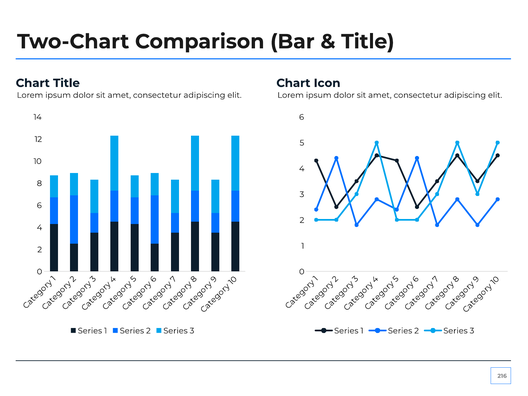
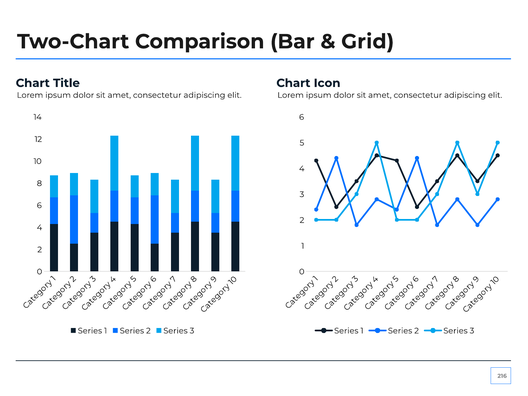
Title: Title -> Grid (368, 42)
